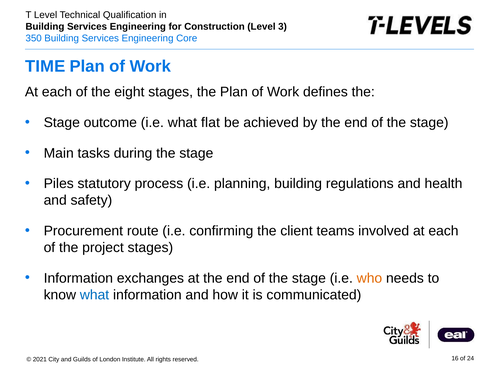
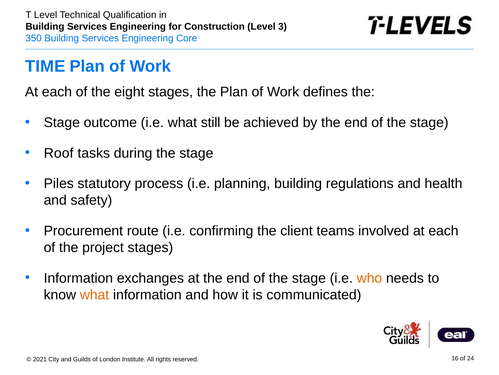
flat: flat -> still (211, 122)
Main: Main -> Roof (59, 153)
what colour: blue -> orange (95, 294)
